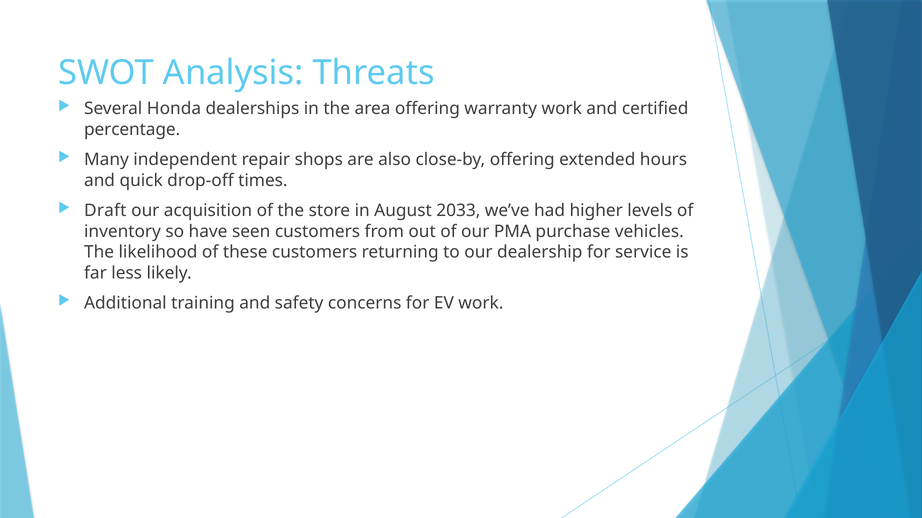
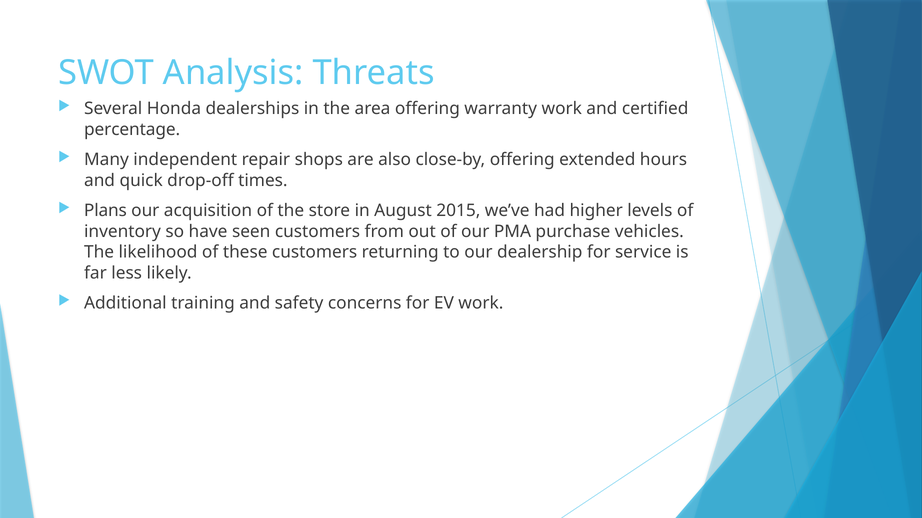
Draft: Draft -> Plans (105, 211)
2033: 2033 -> 2015 (458, 211)
